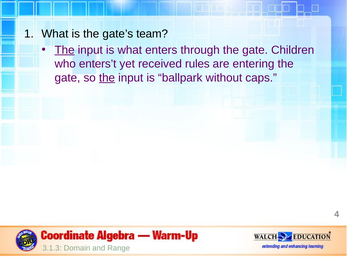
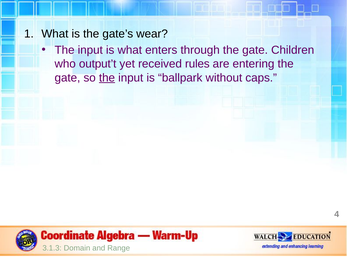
team: team -> wear (152, 34)
The underline: present -> none (65, 50)
enters’t: enters’t -> output’t (98, 64)
